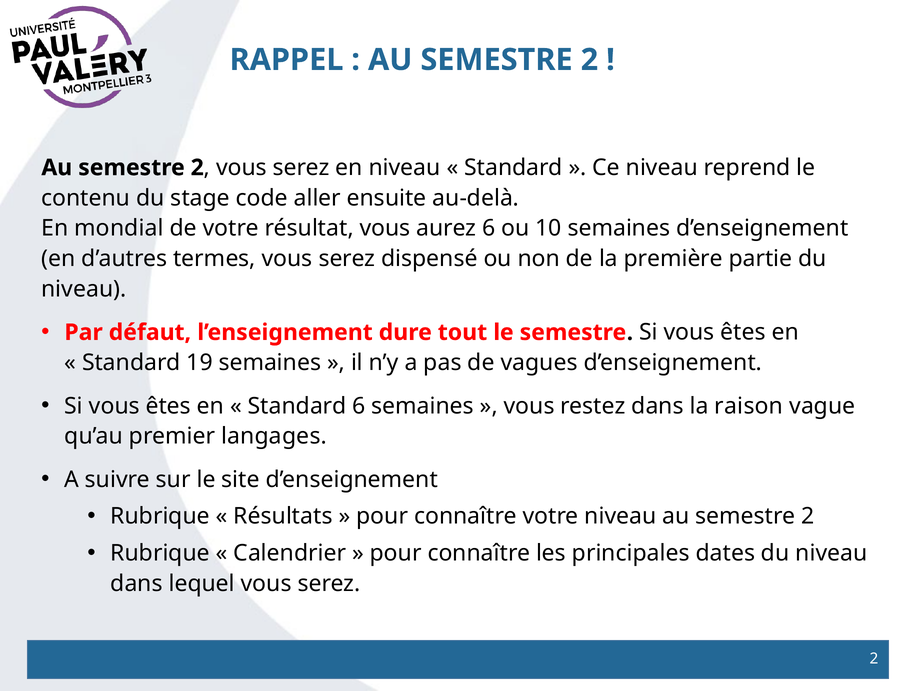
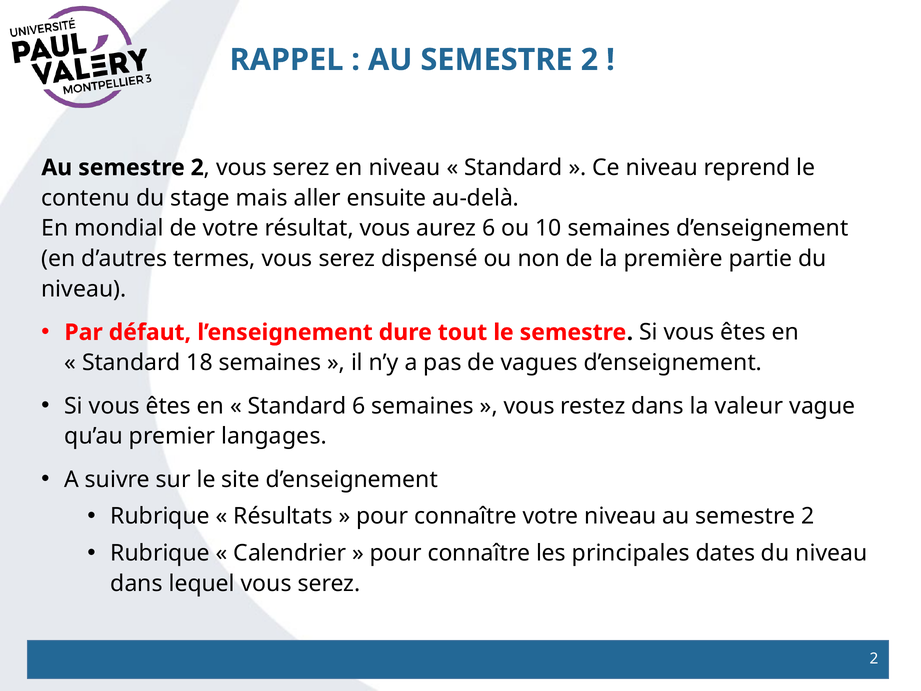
code: code -> mais (262, 198)
19: 19 -> 18 (200, 363)
raison: raison -> valeur (749, 406)
